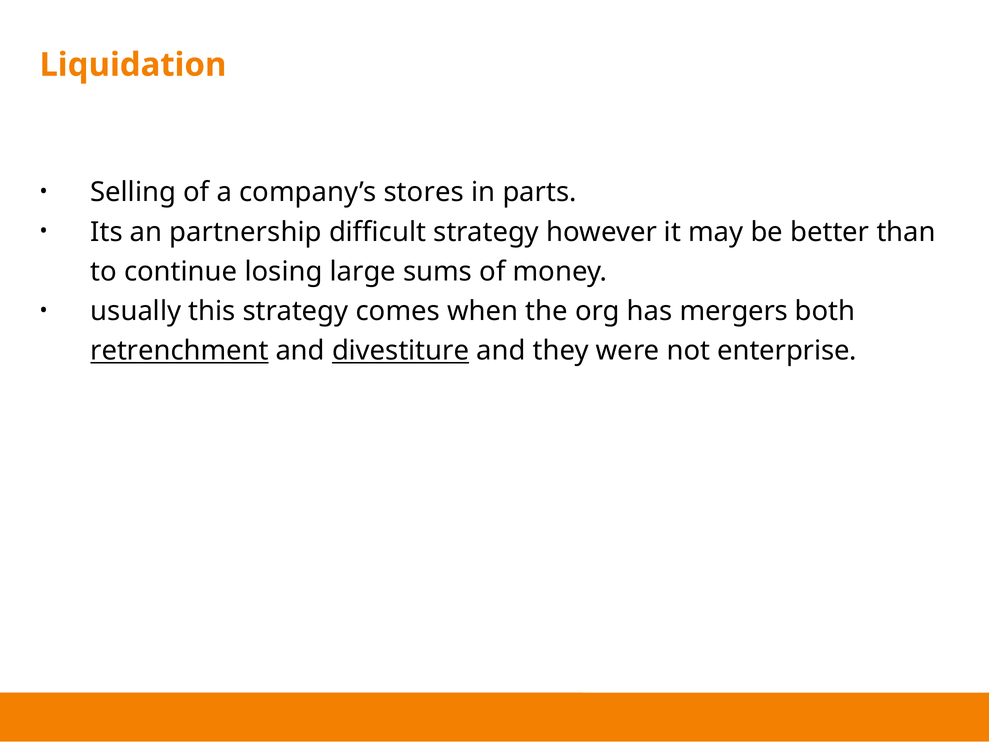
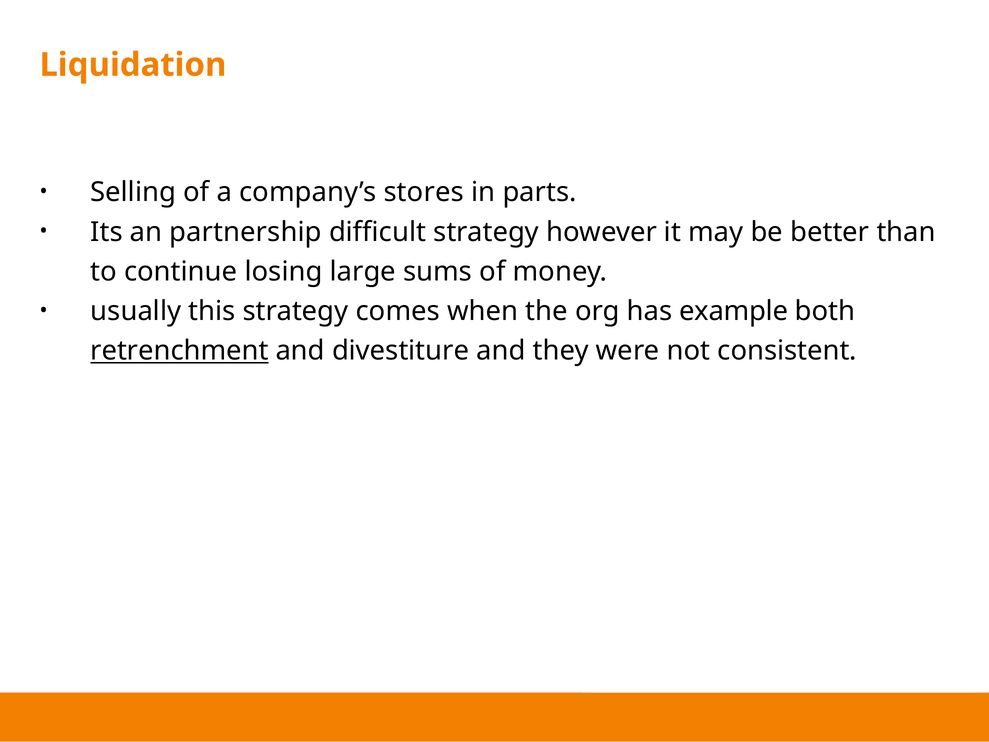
mergers: mergers -> example (734, 311)
divestiture underline: present -> none (401, 351)
enterprise: enterprise -> consistent (787, 351)
